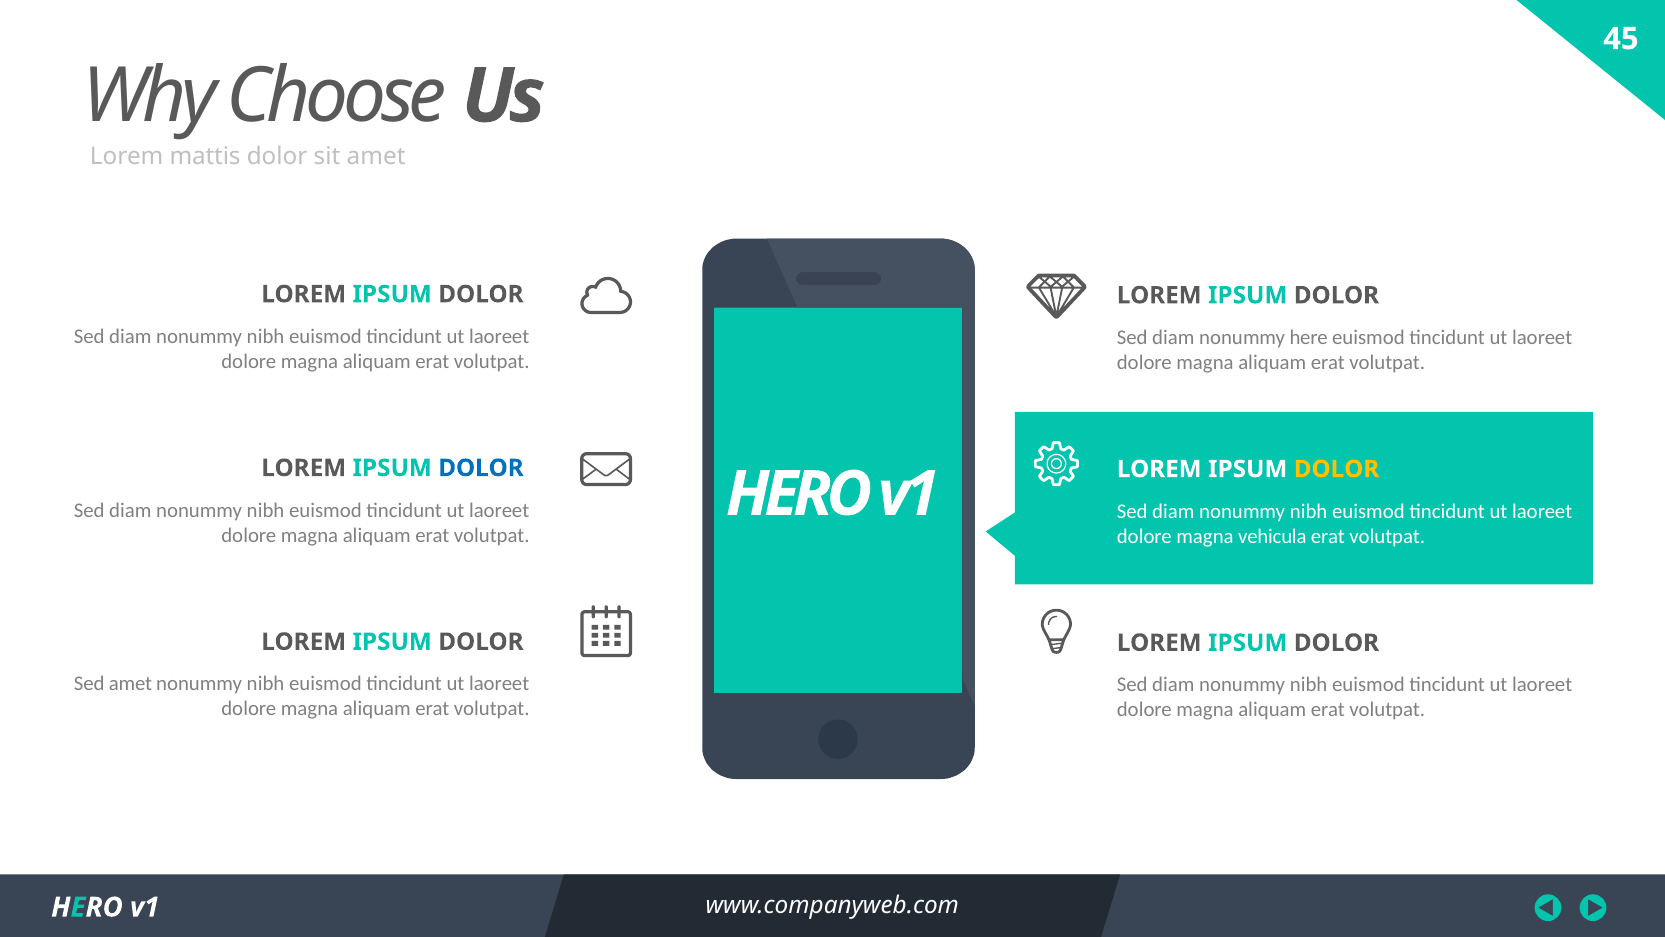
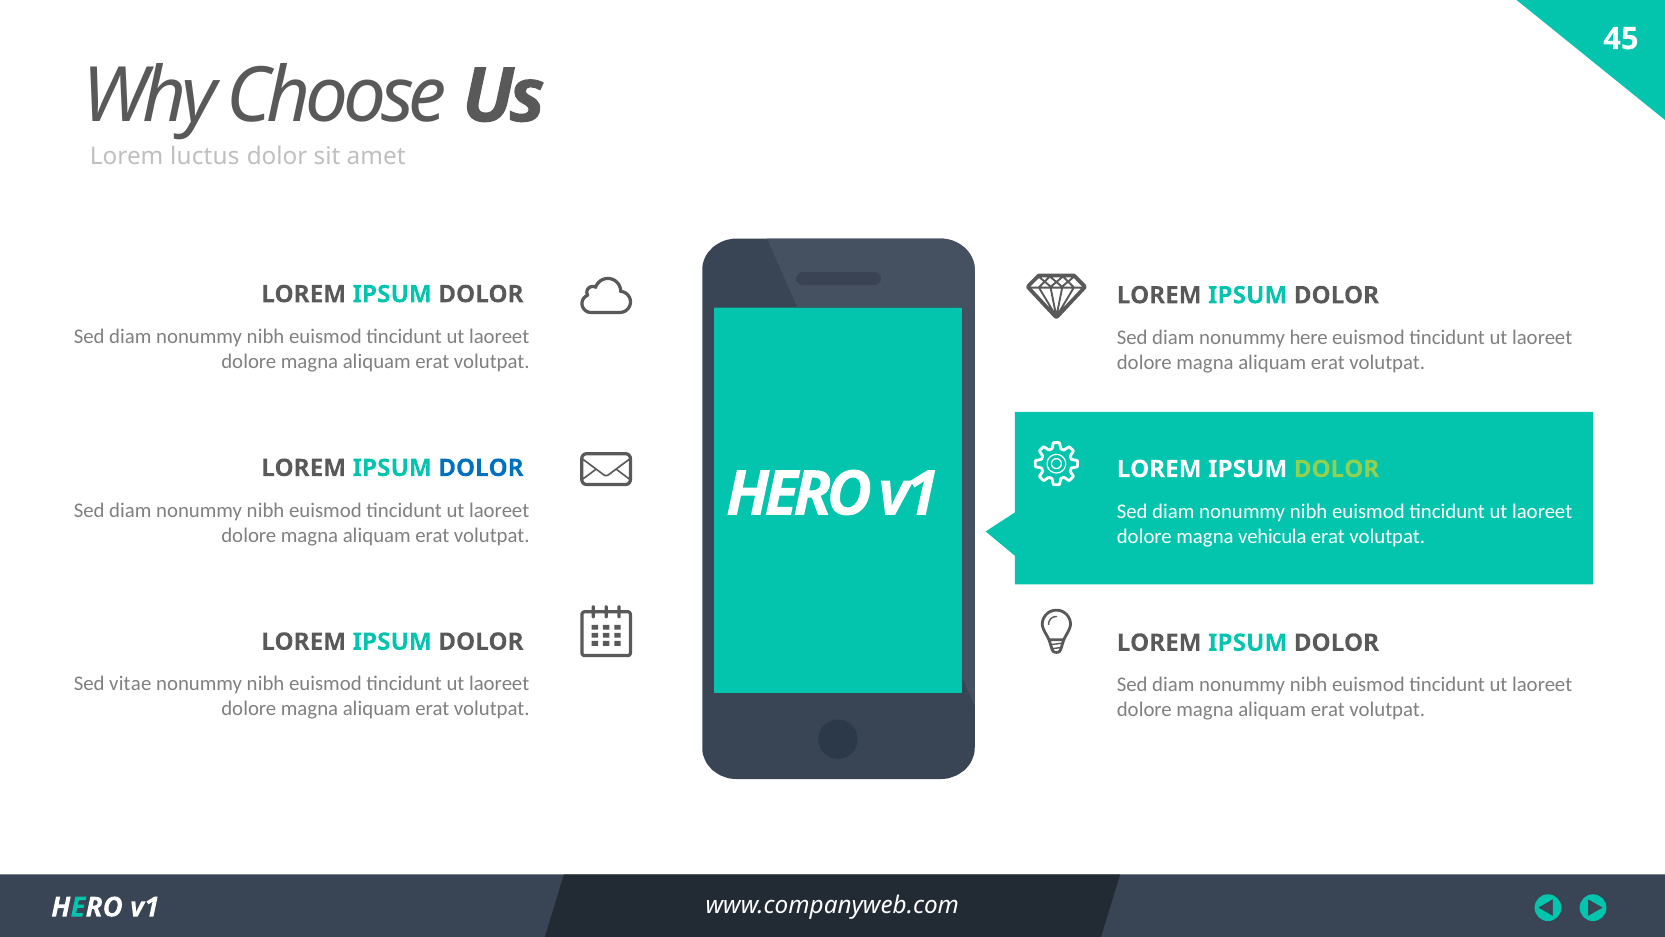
mattis: mattis -> luctus (205, 156)
DOLOR colour: yellow -> light green (1337, 469)
Sed amet: amet -> vitae (130, 684)
